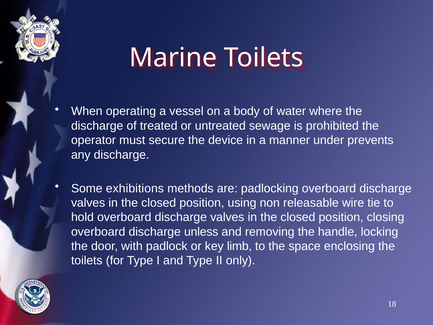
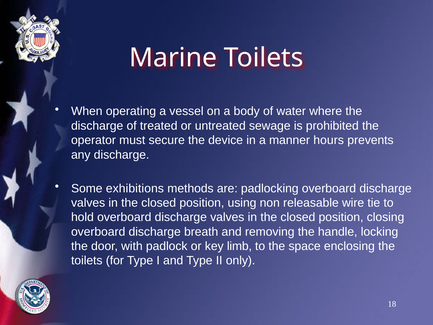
under: under -> hours (329, 140)
unless: unless -> breath (201, 232)
